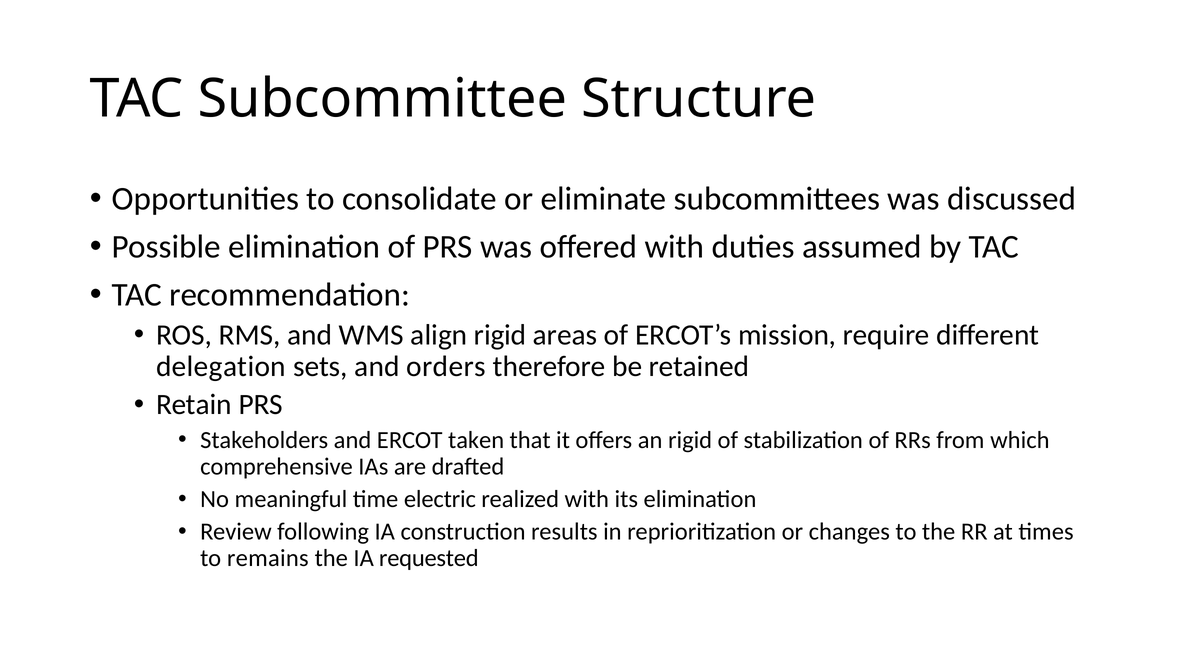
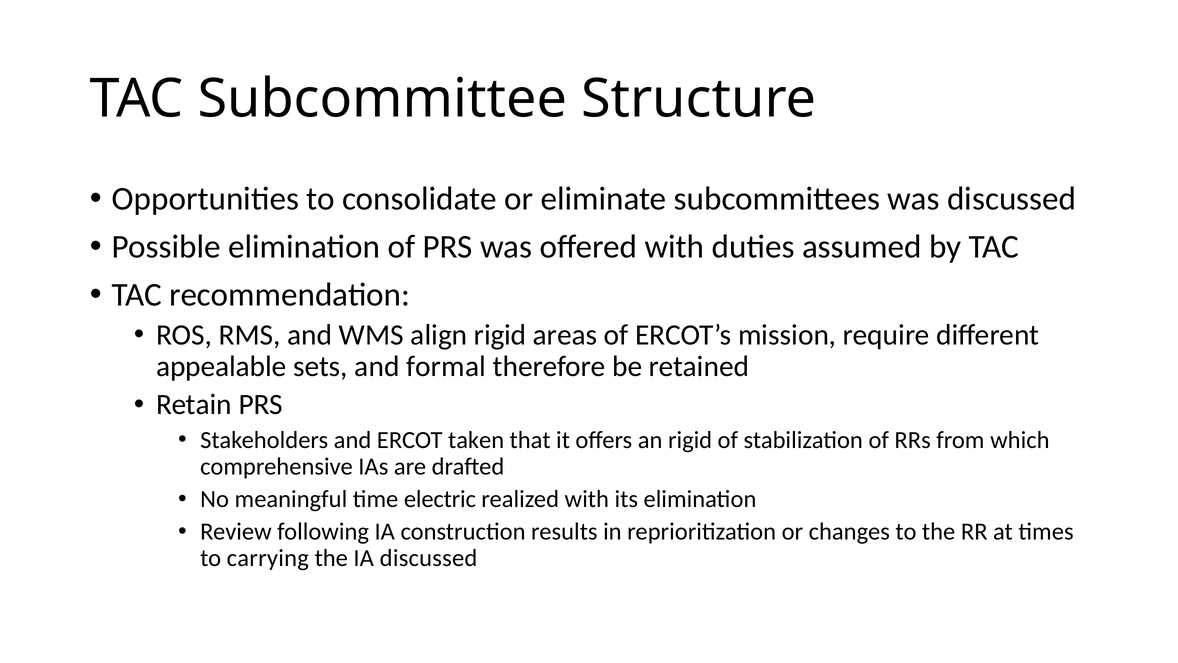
delegation: delegation -> appealable (221, 366)
orders: orders -> formal (446, 366)
remains: remains -> carrying (268, 558)
IA requested: requested -> discussed (429, 558)
